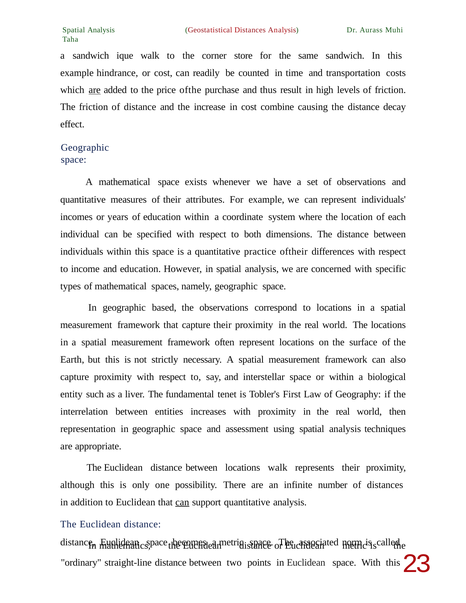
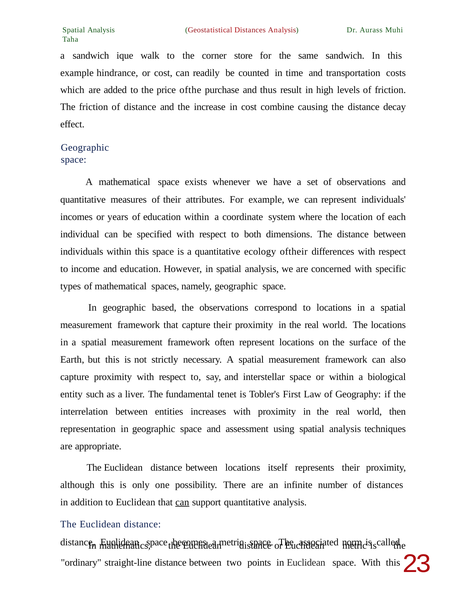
are underline: present -> none (95, 90)
practice: practice -> ecology (260, 251)
locations walk: walk -> itself (278, 468)
